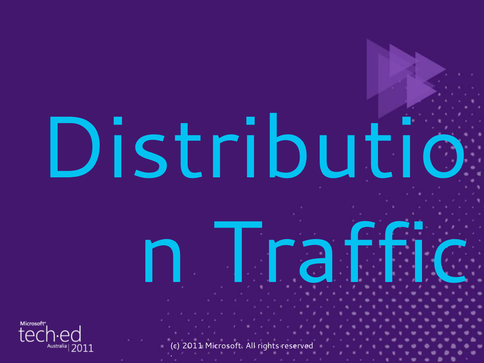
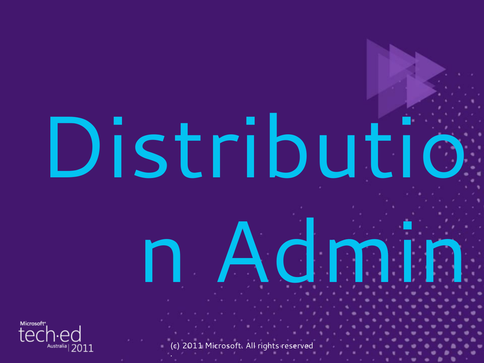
Traffic: Traffic -> Admin (341, 253)
